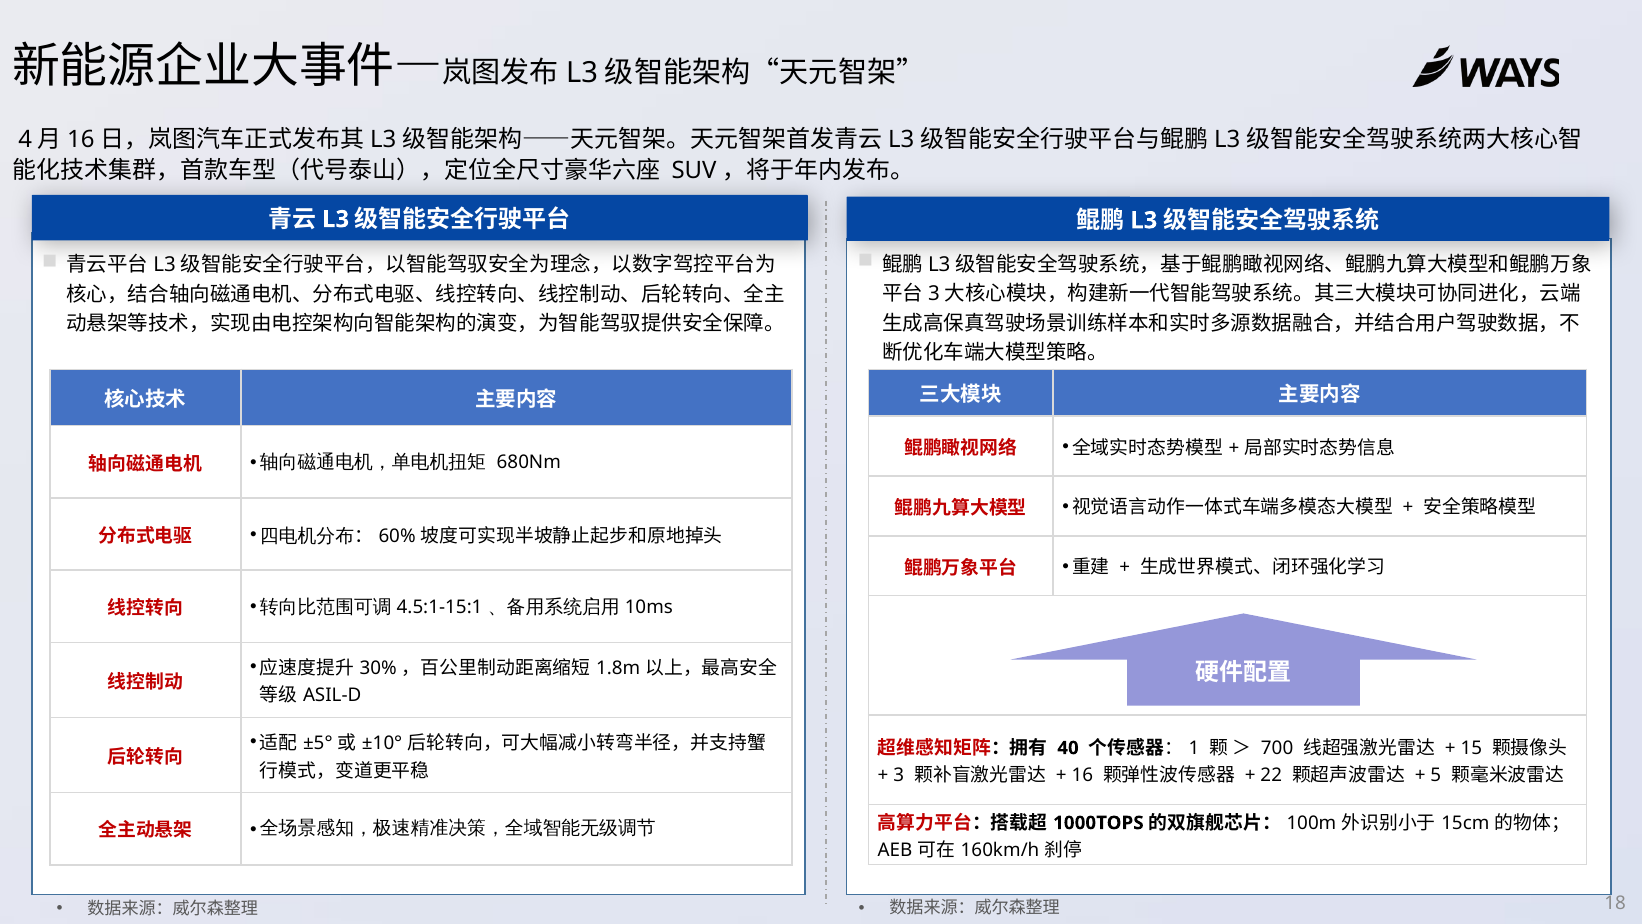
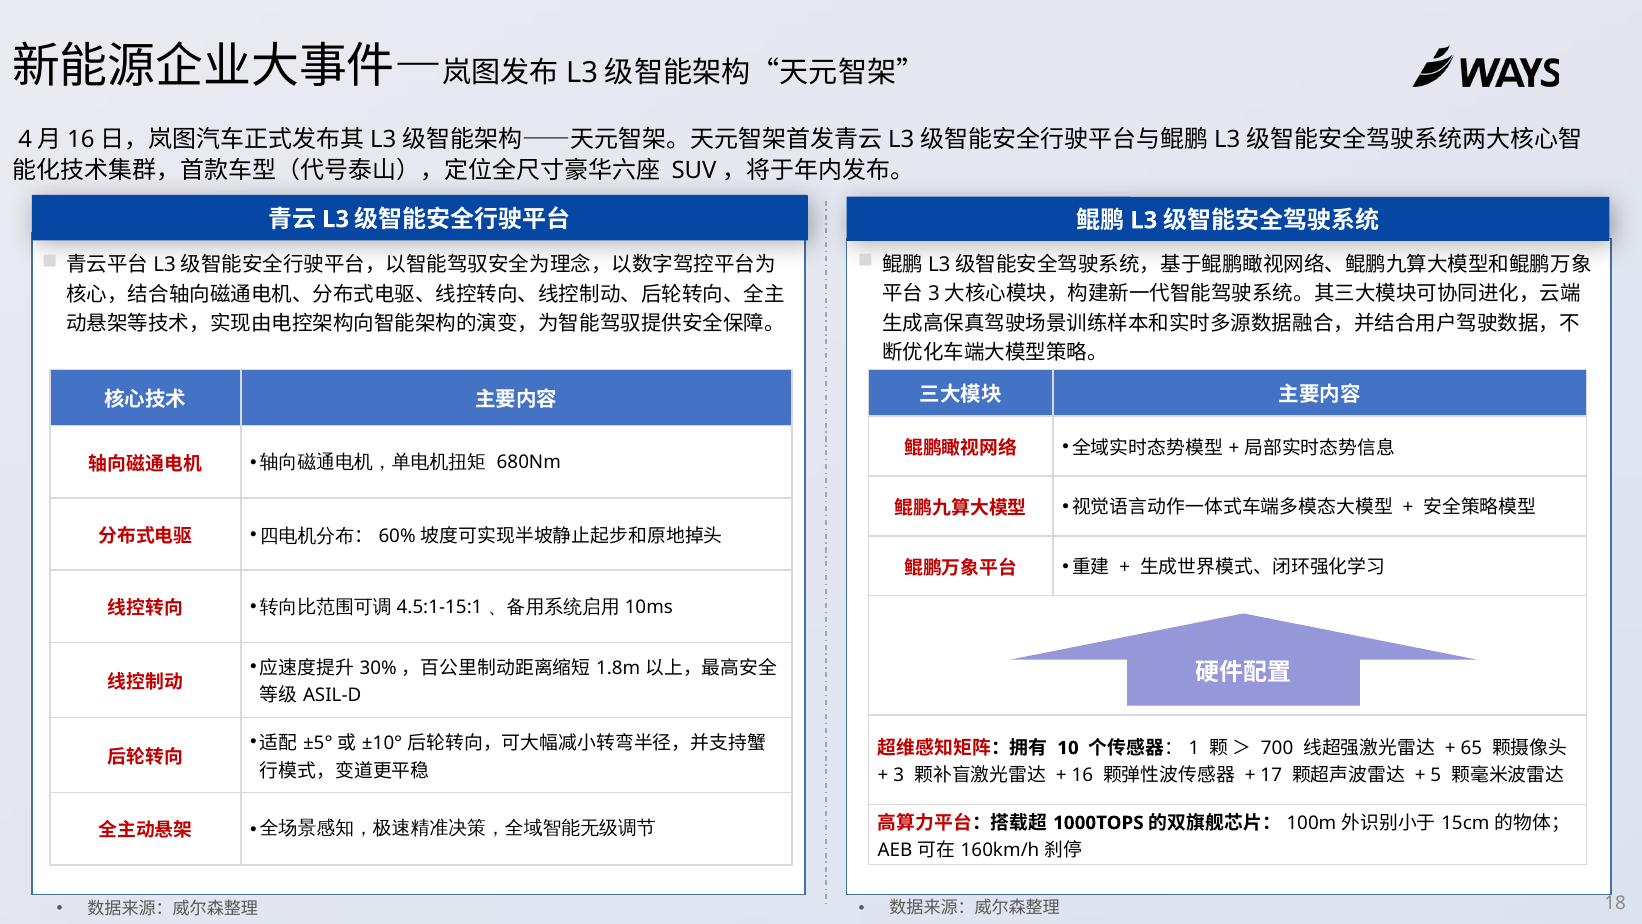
40: 40 -> 10 (1068, 748)
15: 15 -> 65 (1471, 748)
22: 22 -> 17 (1271, 775)
